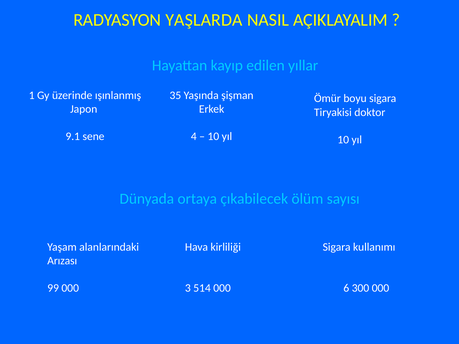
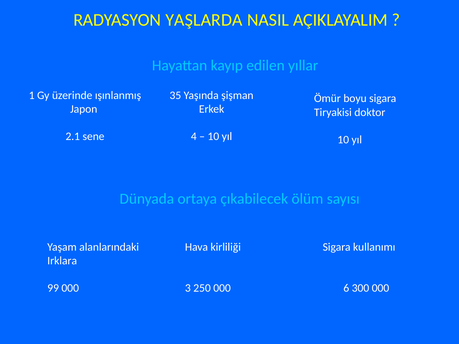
9.1: 9.1 -> 2.1 (73, 137)
Arızası: Arızası -> Irklara (62, 261)
514: 514 -> 250 (202, 288)
